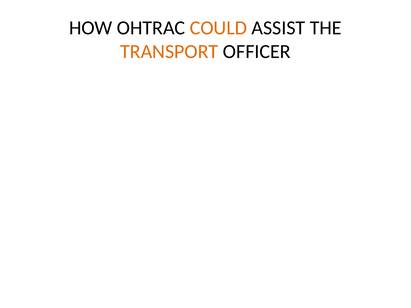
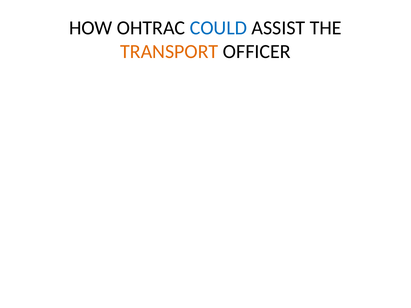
COULD colour: orange -> blue (218, 28)
